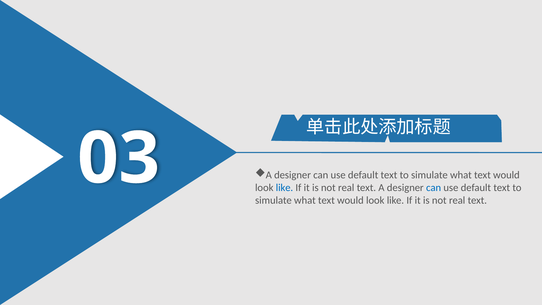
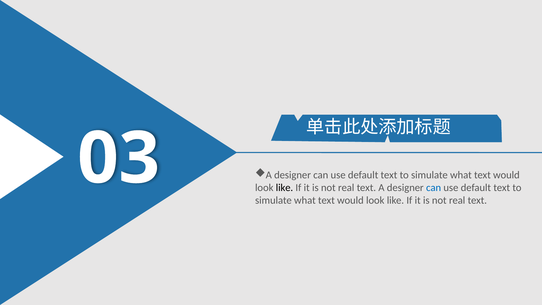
like colour: blue -> black (284, 188)
